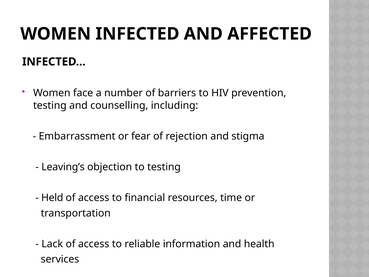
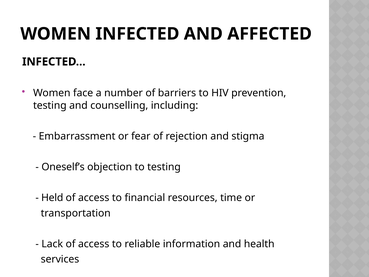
Leaving’s: Leaving’s -> Oneself’s (63, 167)
